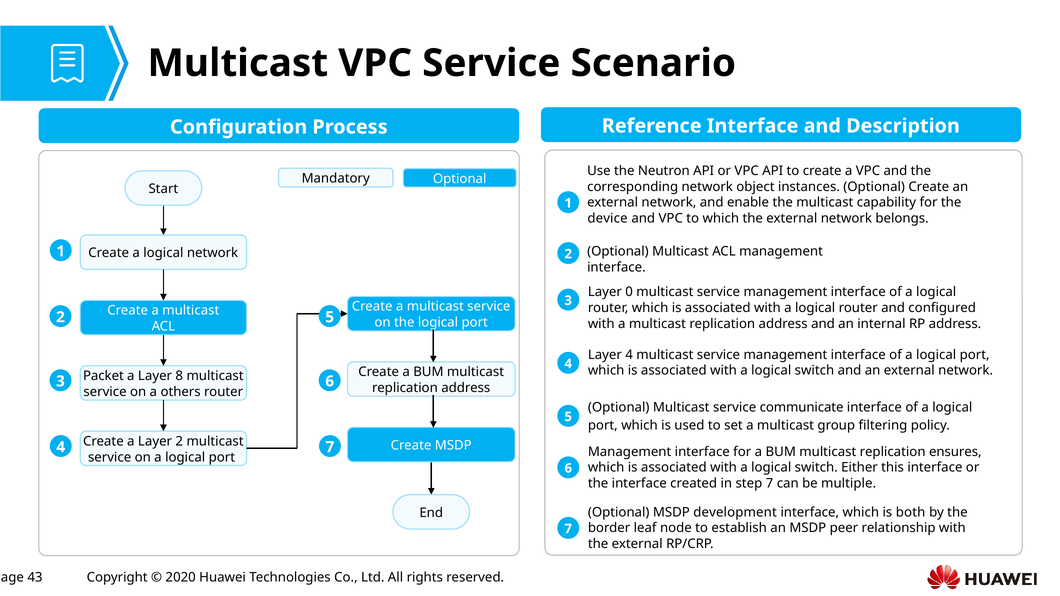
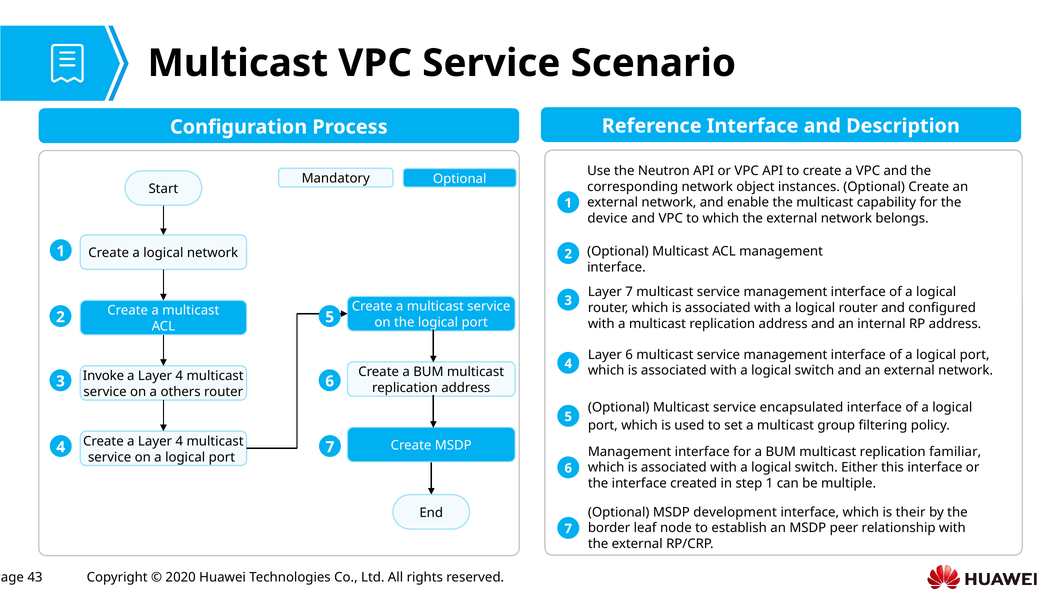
Layer 0: 0 -> 7 (629, 292)
Layer 4: 4 -> 6 (629, 355)
Packet: Packet -> Invoke (103, 376)
8: 8 -> 4 (179, 376)
communicate: communicate -> encapsulated (801, 408)
Create a Layer 2: 2 -> 4 (179, 441)
ensures: ensures -> familiar (955, 452)
step 7: 7 -> 1 (769, 484)
both: both -> their (911, 512)
